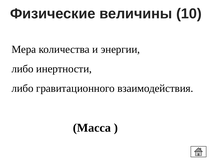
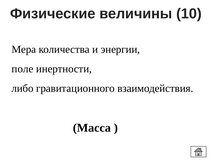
либо: либо -> поле (22, 69)
